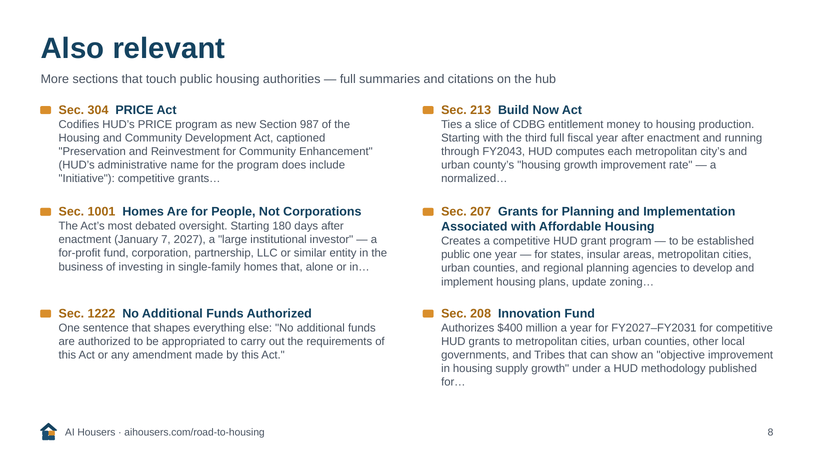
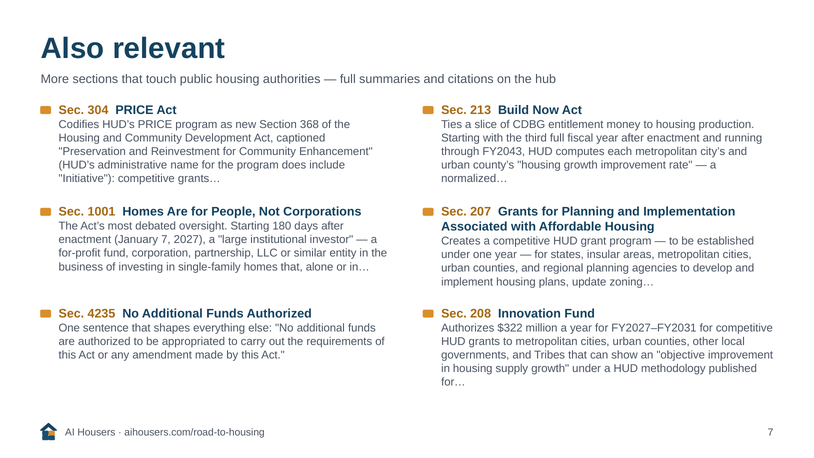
987: 987 -> 368 (309, 124)
public: public -> under (456, 255)
1222: 1222 -> 4235 (101, 314)
$400: $400 -> $322 (510, 328)
aihousers.com/road-to-housing 8: 8 -> 7 (771, 432)
